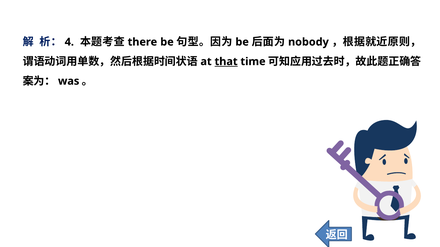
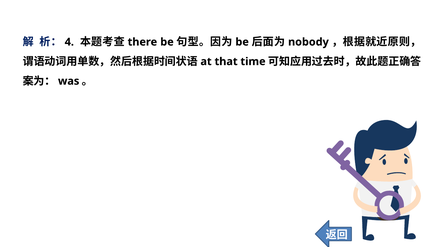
that underline: present -> none (226, 62)
